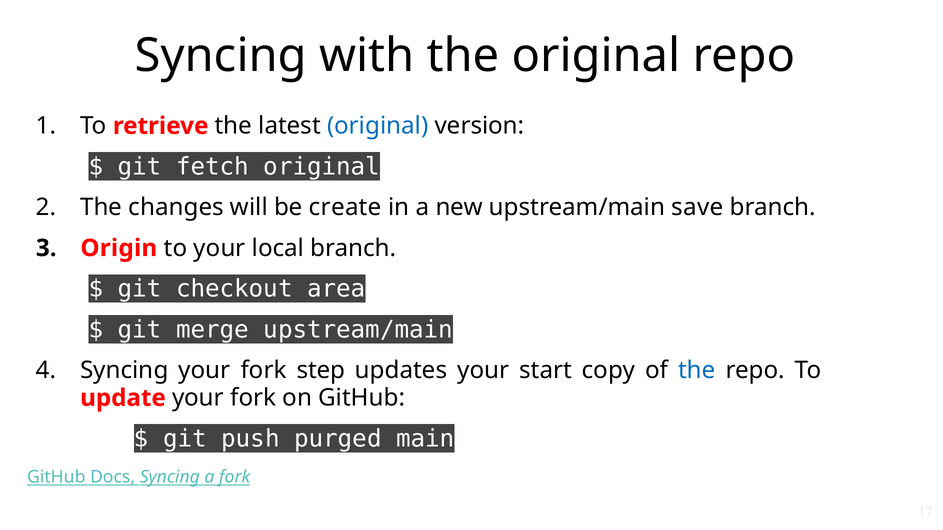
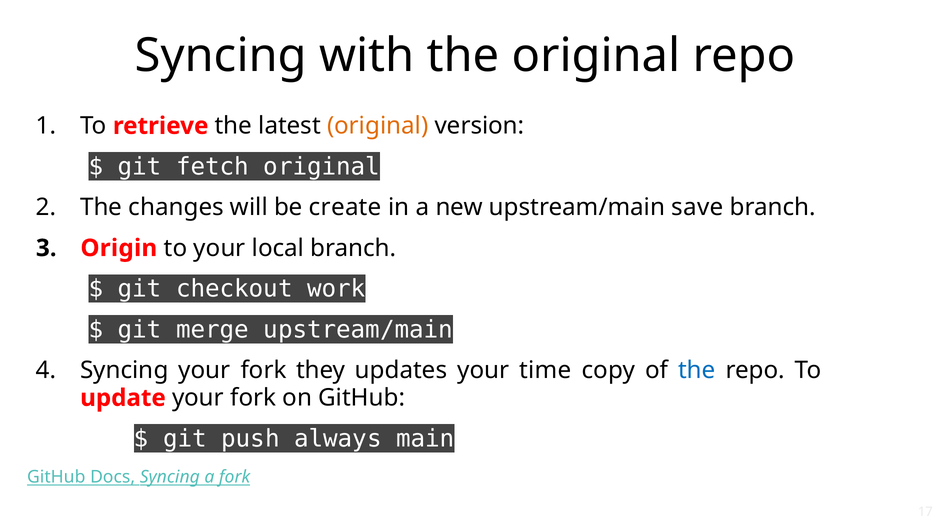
original colour: blue -> orange (378, 126)
area: area -> work (336, 289)
step: step -> they (321, 371)
start: start -> time (545, 371)
purged: purged -> always (338, 439)
